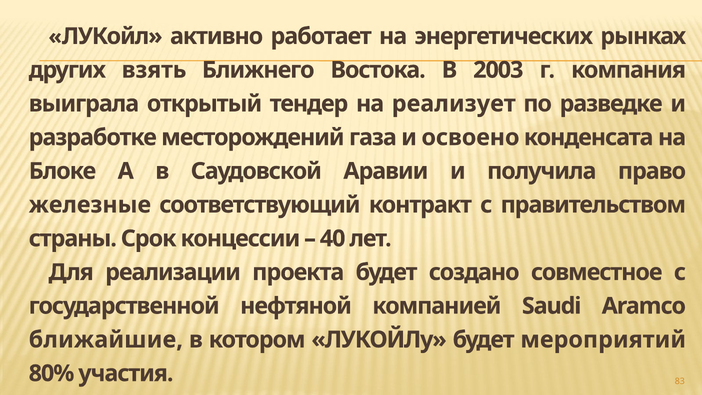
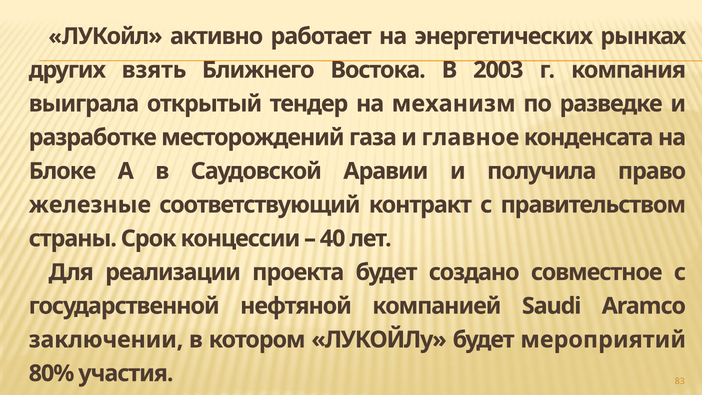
реализует: реализует -> механизм (454, 104)
освоено: освоено -> главное (470, 137)
ближайшие: ближайшие -> заключении (106, 340)
